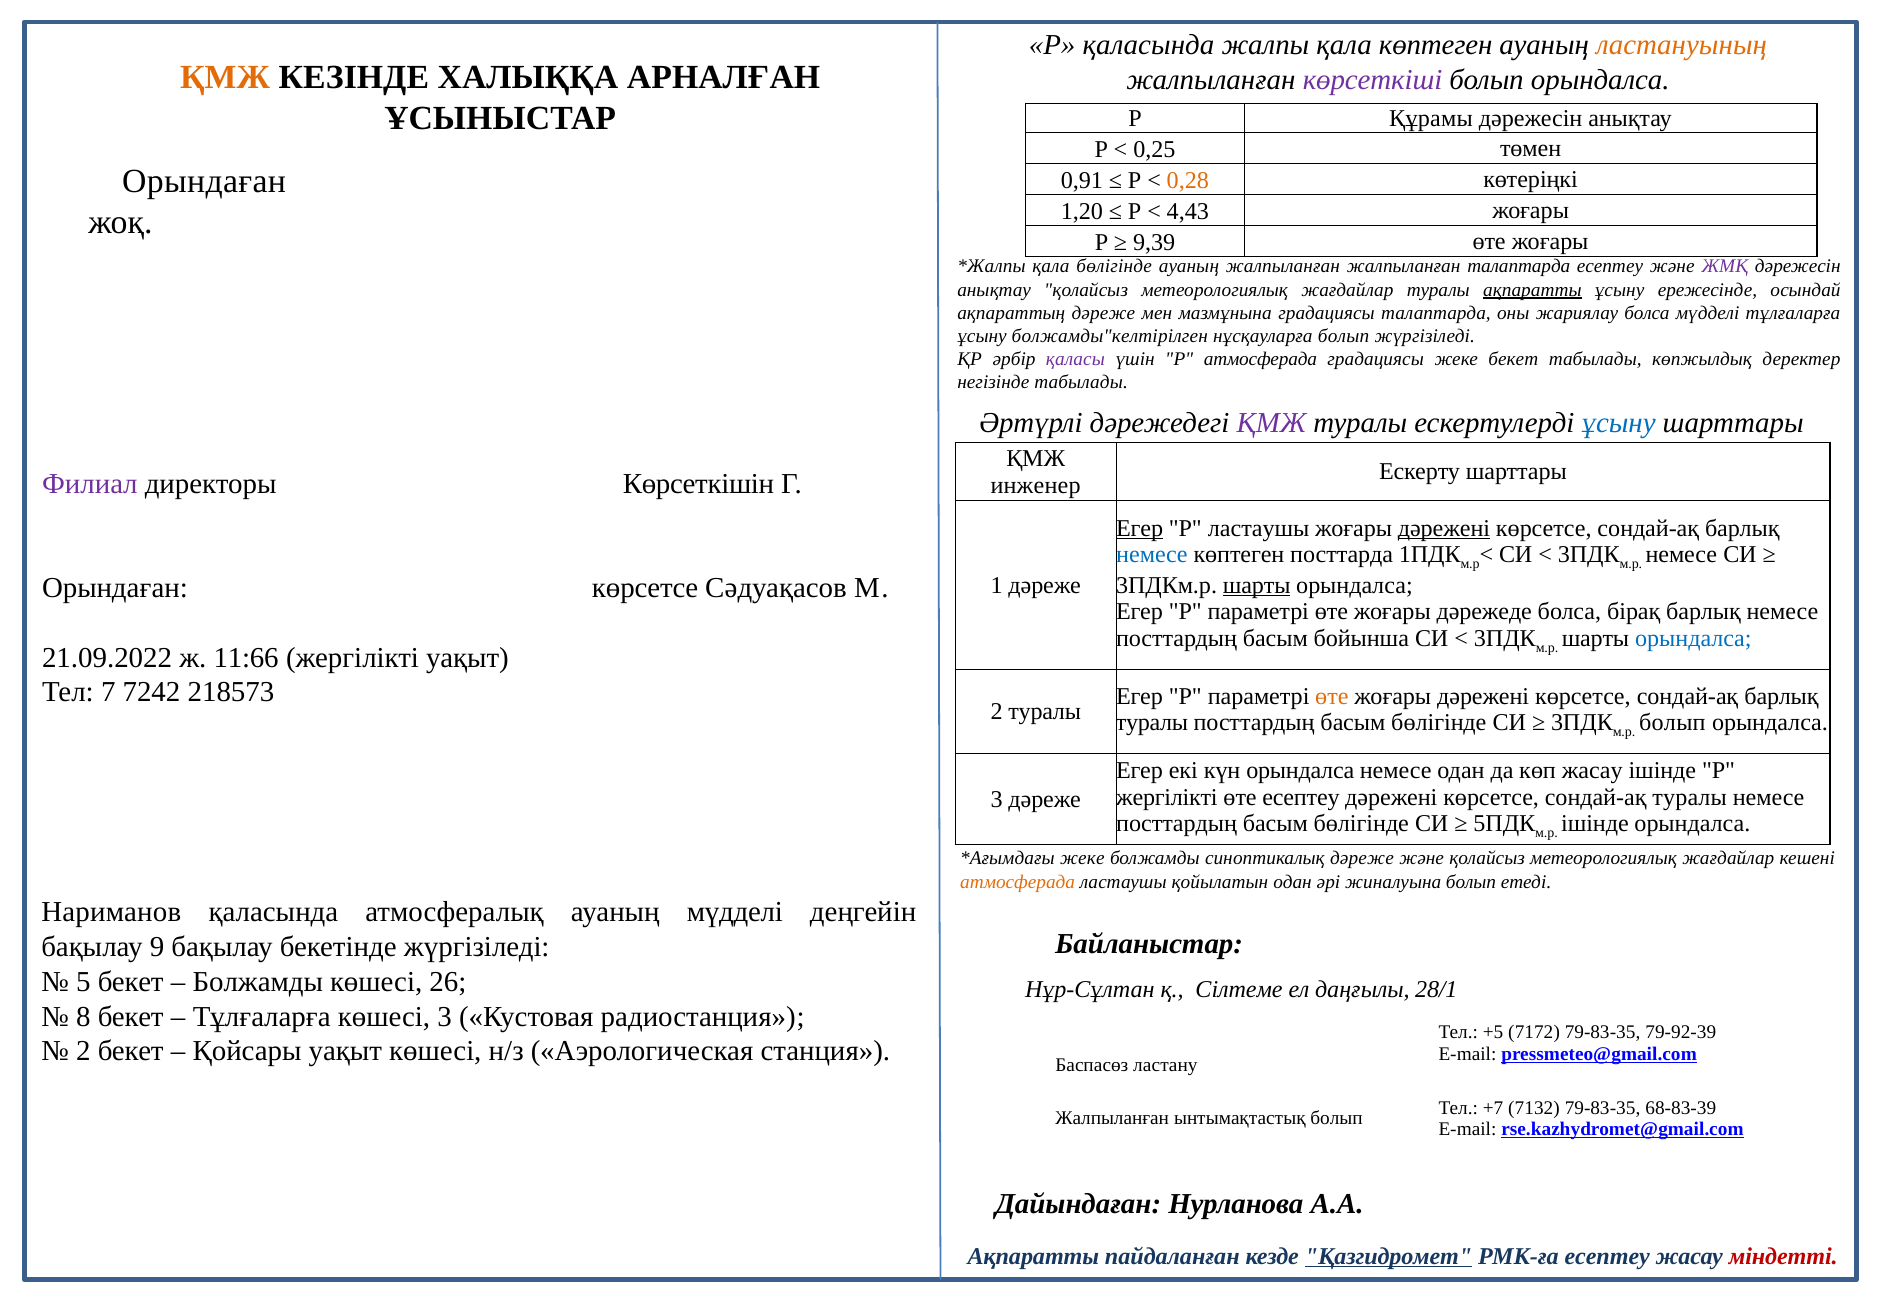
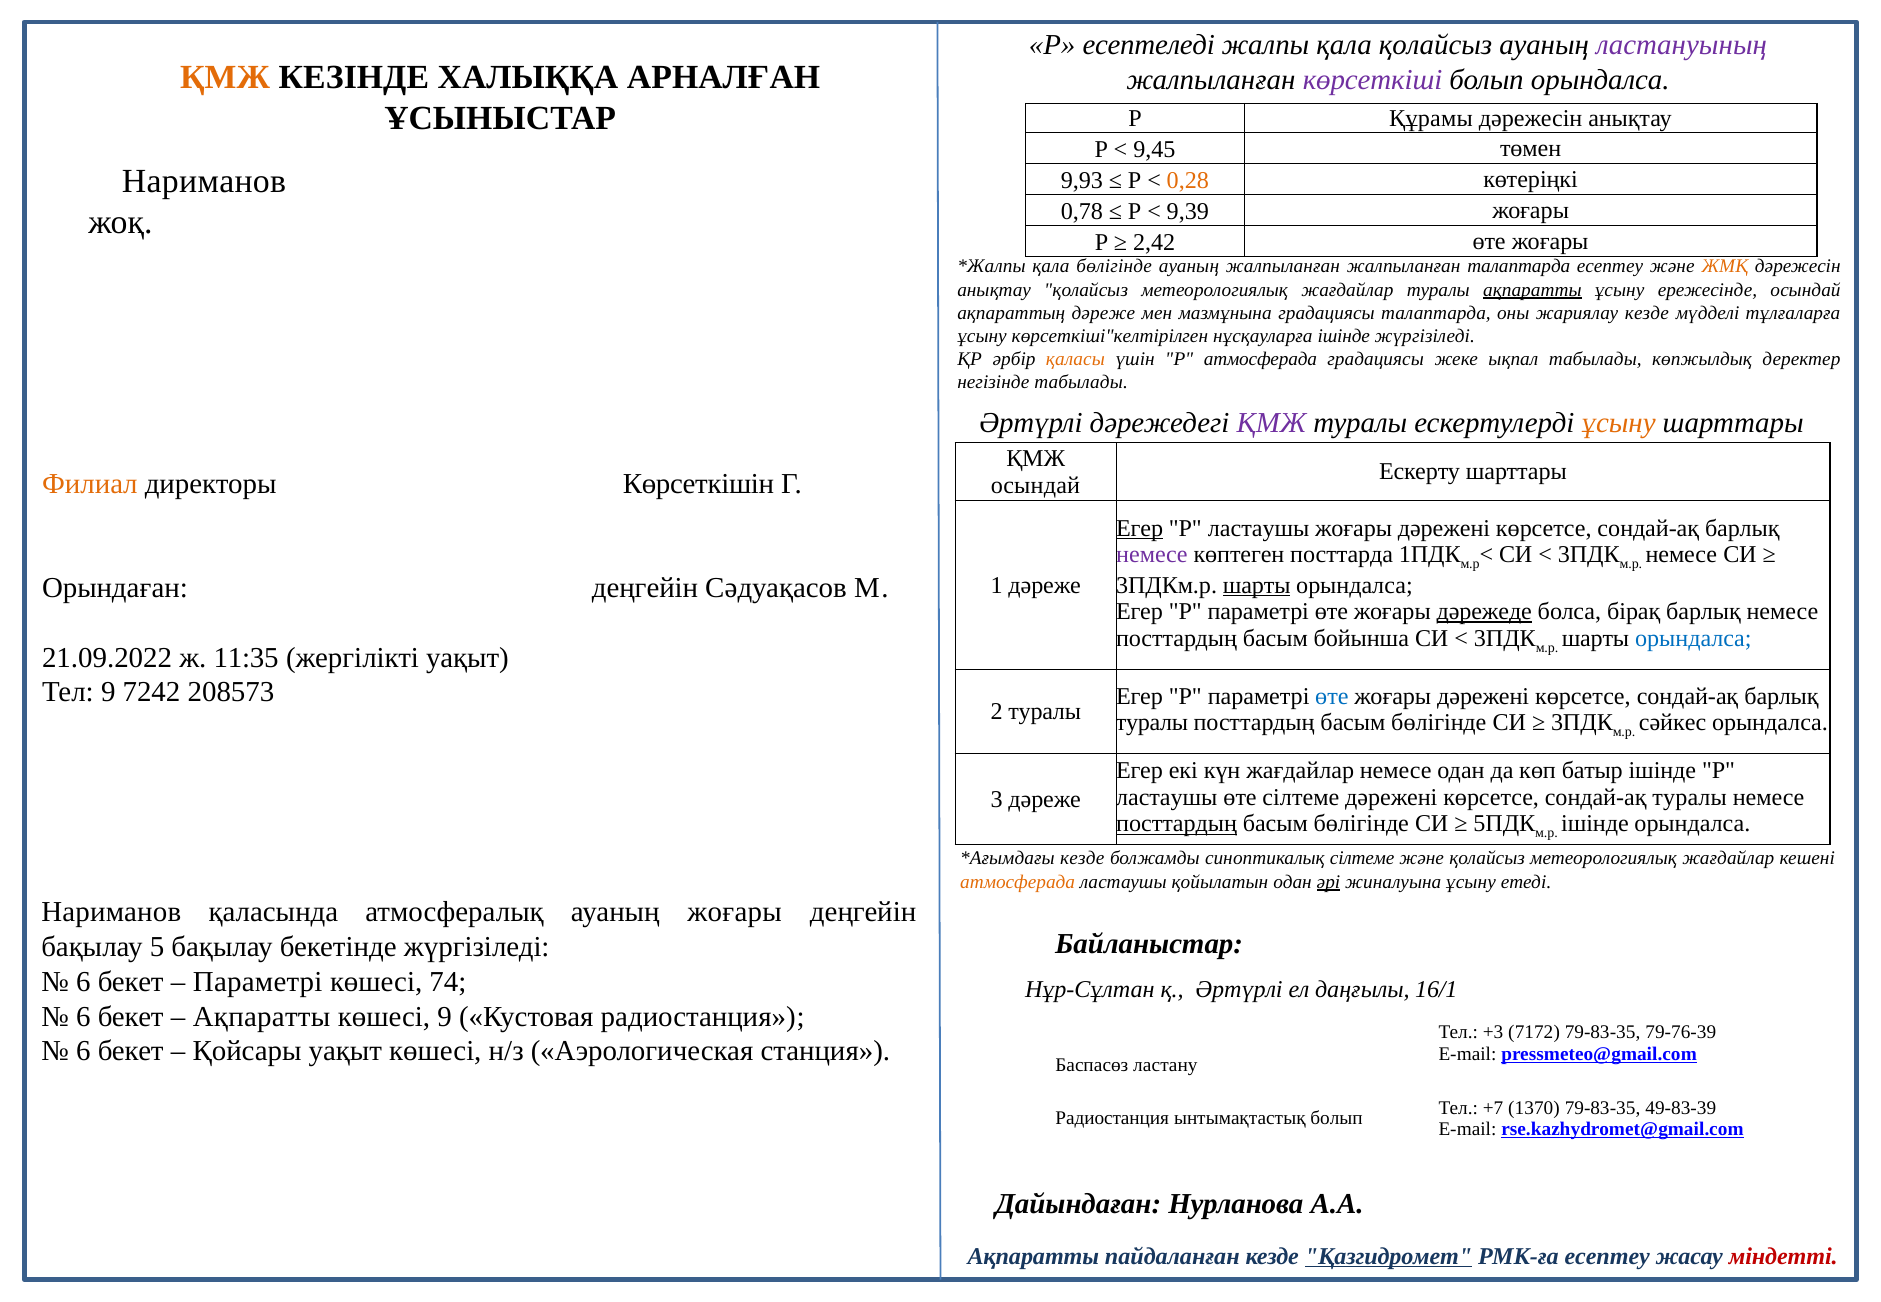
Р қаласында: қаласында -> есептеледі (1149, 45)
қала көптеген: көптеген -> қолайсыз (1436, 45)
ластануының colour: orange -> purple (1682, 45)
0,25: 0,25 -> 9,45 (1154, 149)
Орындаған: Орындаған -> Нариманов (204, 182)
0,91: 0,91 -> 9,93 (1082, 180)
1,20: 1,20 -> 0,78 (1082, 211)
4,43: 4,43 -> 9,39 (1188, 211)
9,39: 9,39 -> 2,42 (1154, 242)
ЖМҚ colour: purple -> orange (1725, 267)
жариялау болса: болса -> кезде (1647, 313)
болжамды"келтірілген: болжамды"келтірілген -> көрсеткіші"келтірілген (1110, 336)
нұсқауларға болып: болып -> ішінде (1344, 336)
қаласы colour: purple -> orange (1075, 359)
жеке бекет: бекет -> ықпал (1513, 359)
ұсыну colour: blue -> orange (1619, 423)
Филиал colour: purple -> orange (90, 484)
инженер: инженер -> осындай (1036, 485)
дәрежені underline: present -> none (1444, 528)
немесе colour: blue -> purple (1152, 555)
Орындаған көрсетсе: көрсетсе -> деңгейін (645, 588)
дәрежеде underline: none -> present (1484, 612)
11:66: 11:66 -> 11:35 (246, 658)
Тел 7: 7 -> 9 (108, 692)
218573: 218573 -> 208573 (231, 692)
өте colour: orange -> blue (1332, 696)
болып: болып -> сәйкес (1673, 723)
күн орындалса: орындалса -> жағдайлар (1300, 771)
көп жасау: жасау -> батыр (1592, 771)
жергілікті: жергілікті -> ластаушы (1167, 797)
өте есептеу: есептеу -> сілтеме (1301, 797)
посттардың underline: none -> present (1177, 824)
жеке: жеке -> кезде (1082, 859)
синоптикалық дәреже: дәреже -> сілтеме (1362, 859)
әрі underline: none -> present (1328, 882)
жиналуына болып: болып -> ұсыну (1471, 882)
ауаның мүдделі: мүдделі -> жоғары (735, 913)
9: 9 -> 5 (157, 947)
5: 5 -> 6 (83, 982)
Болжамды: Болжамды -> Параметрі (258, 982)
26: 26 -> 74 (448, 982)
қ Сілтеме: Сілтеме -> Әртүрлі (1239, 990)
28/1: 28/1 -> 16/1 (1436, 990)
8: 8 -> 6 (83, 1017)
Тұлғаларға: Тұлғаларға -> Ақпаратты (262, 1017)
көшесі 3: 3 -> 9 (445, 1017)
+5: +5 -> +3 (1493, 1033)
79-92-39: 79-92-39 -> 79-76-39 (1681, 1033)
2: 2 -> 6 (83, 1052)
7132: 7132 -> 1370 (1534, 1108)
68-83-39: 68-83-39 -> 49-83-39 (1681, 1108)
Жалпыланған: Жалпыланған -> Радиостанция (1112, 1119)
